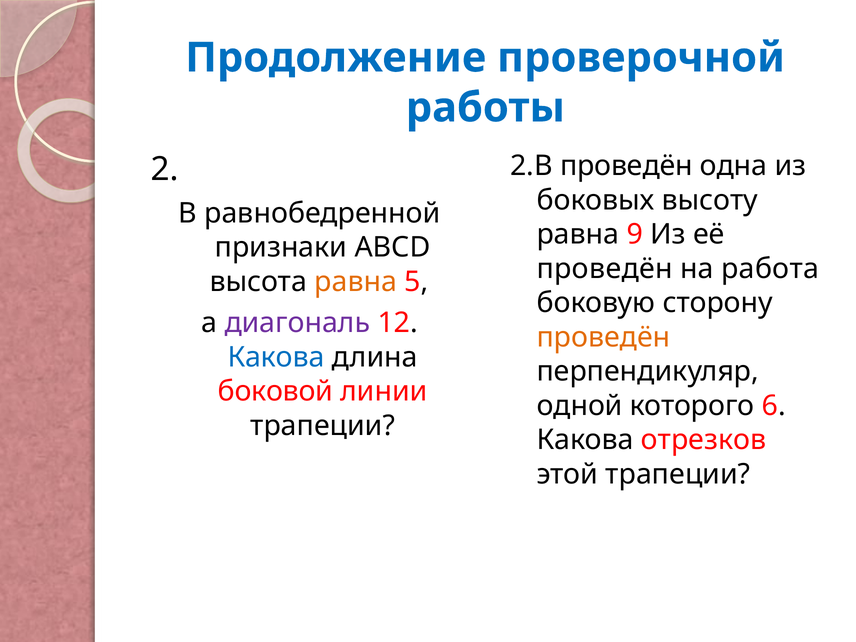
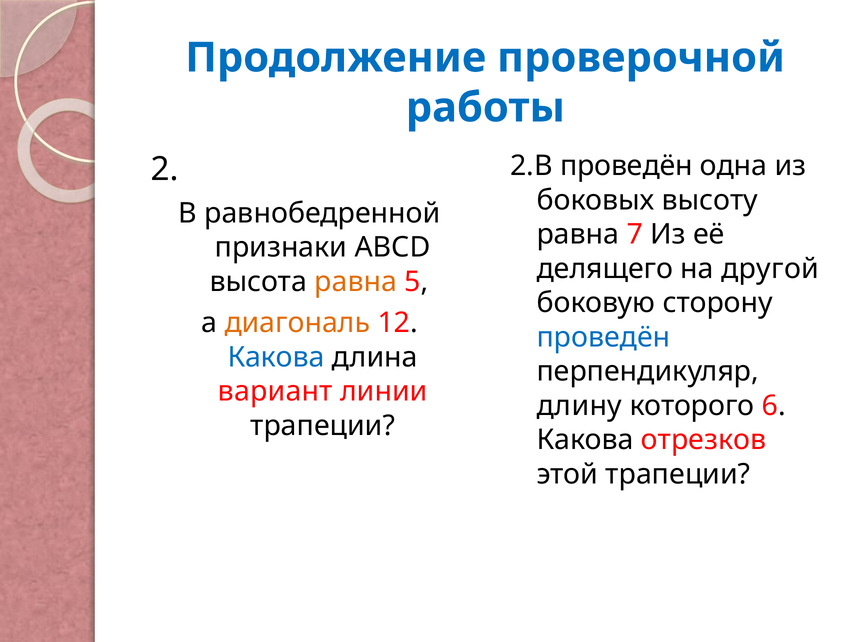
9: 9 -> 7 (635, 235)
проведён: проведён -> делящего (605, 269)
работа: работа -> другой (770, 269)
диагональ colour: purple -> orange (297, 323)
проведён colour: orange -> blue (603, 337)
боковой: боковой -> вариант (275, 392)
одной: одной -> длину (579, 406)
